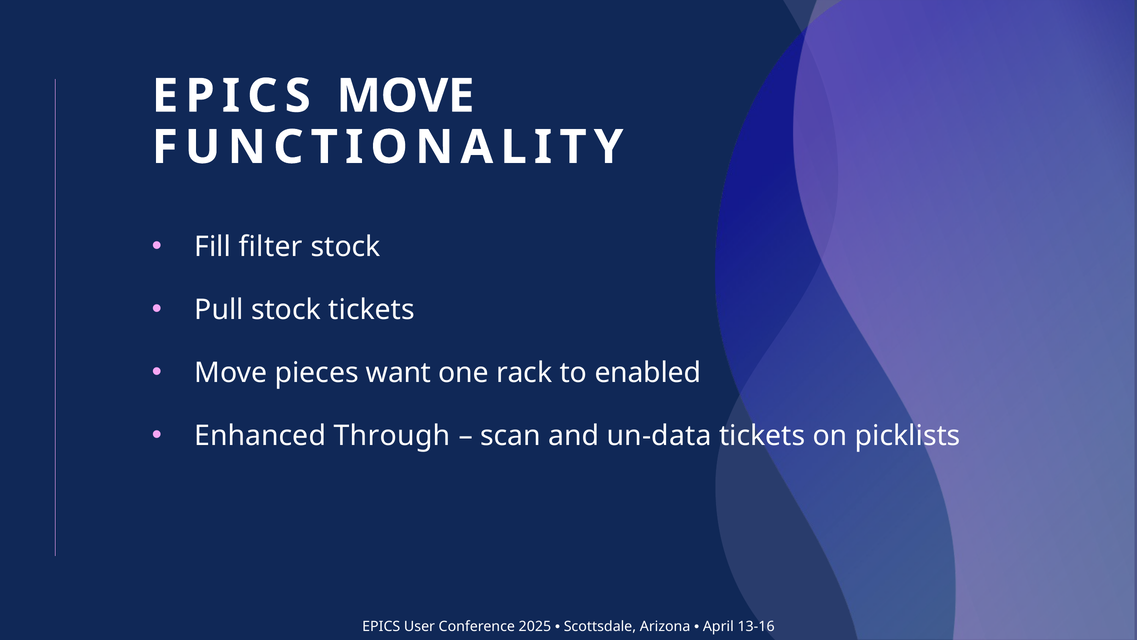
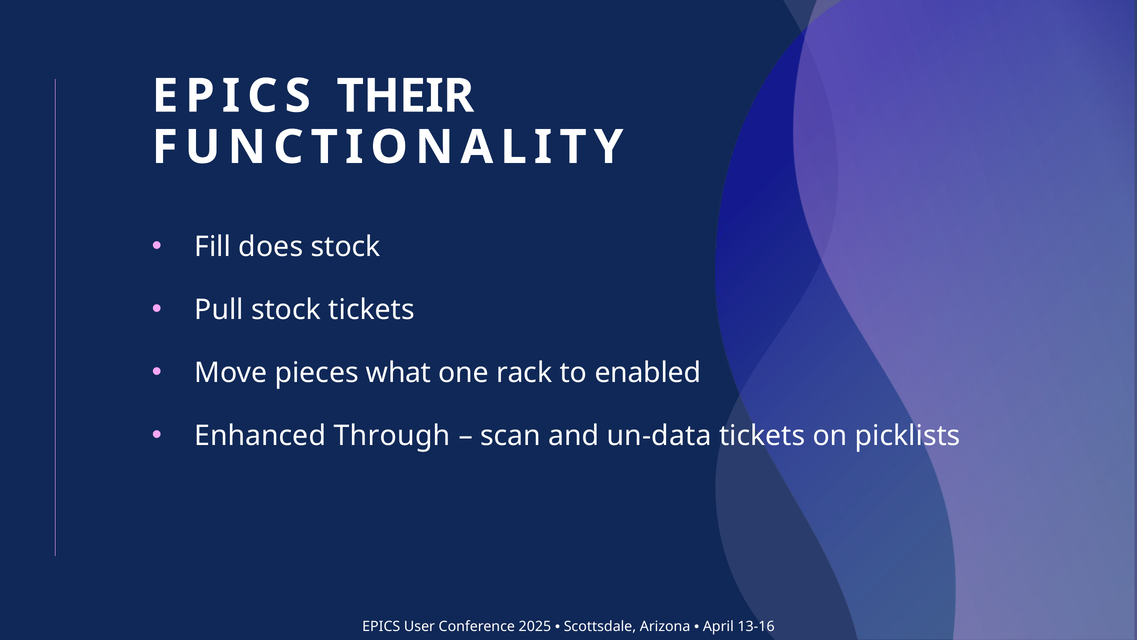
EPICS MOVE: MOVE -> THEIR (405, 96)
filter: filter -> does (271, 247)
want: want -> what (399, 373)
